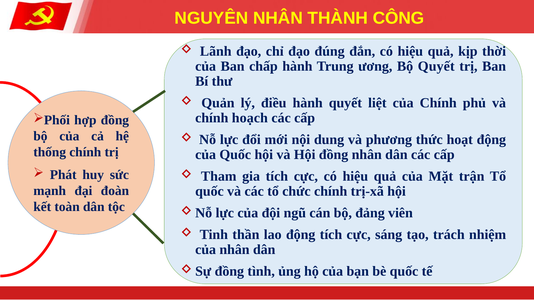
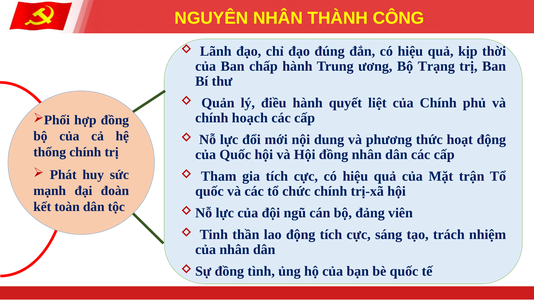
Bộ Quyết: Quyết -> Trạng (436, 66)
